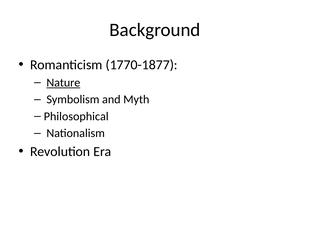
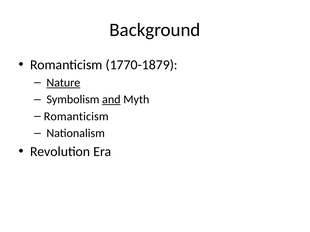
1770-1877: 1770-1877 -> 1770-1879 (142, 65)
and underline: none -> present (111, 100)
Philosophical: Philosophical -> Romanticism (76, 117)
